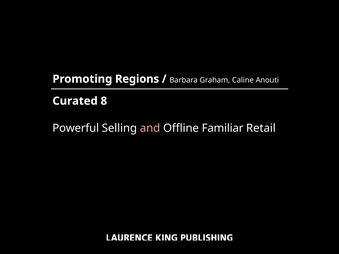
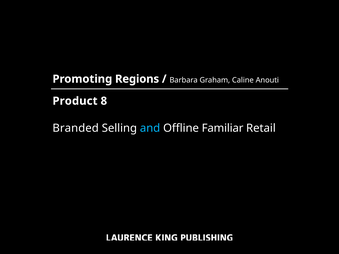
Curated: Curated -> Product (75, 101)
Powerful: Powerful -> Branded (76, 128)
and colour: pink -> light blue (150, 128)
